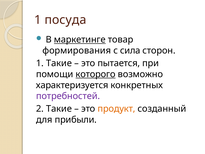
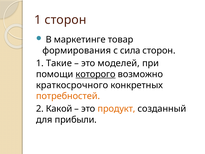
1 посуда: посуда -> сторон (65, 20)
маркетинге underline: present -> none (80, 40)
пытается: пытается -> моделей (119, 63)
характеризуется: характеризуется -> краткосрочного (72, 85)
потребностей colour: purple -> orange (68, 96)
2 Такие: Такие -> Какой (59, 109)
